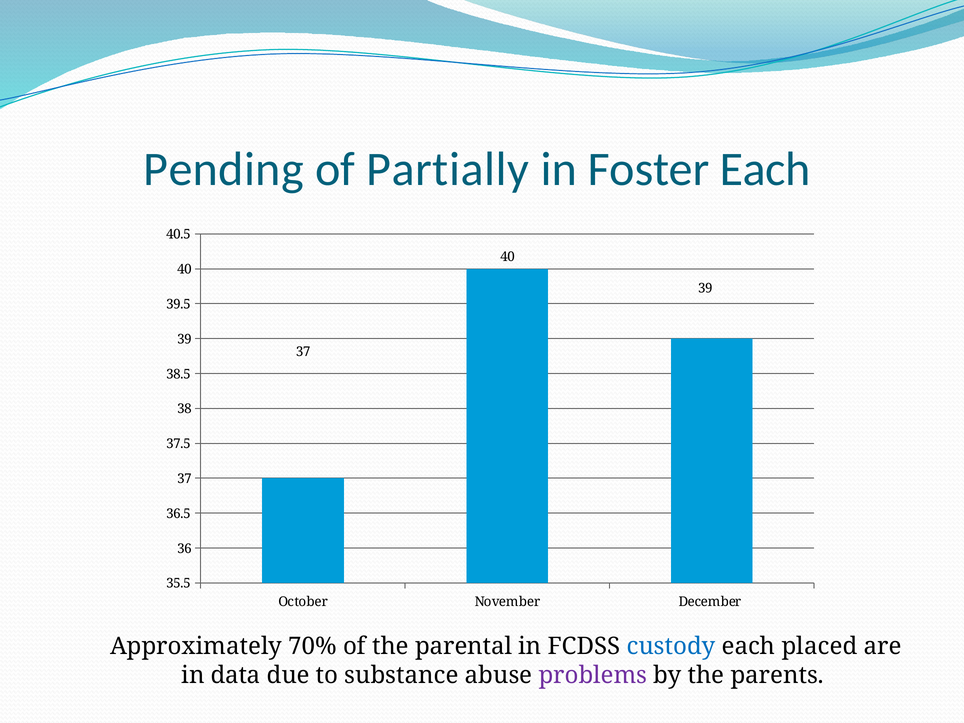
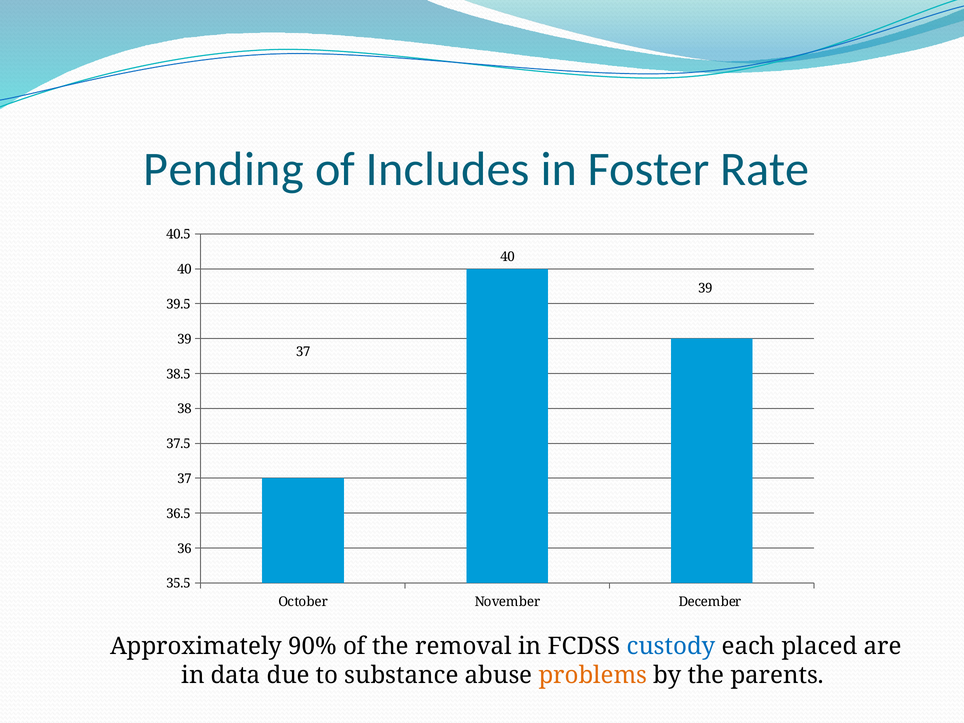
Partially: Partially -> Includes (448, 169)
Foster Each: Each -> Rate (765, 169)
70%: 70% -> 90% (313, 647)
parental: parental -> removal (463, 647)
problems colour: purple -> orange (593, 675)
